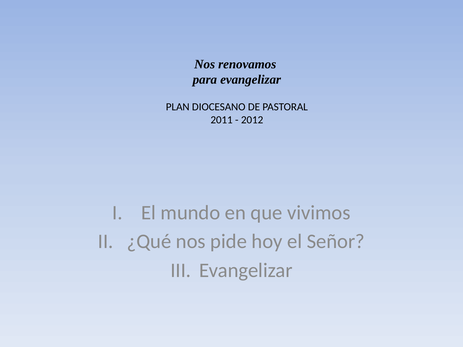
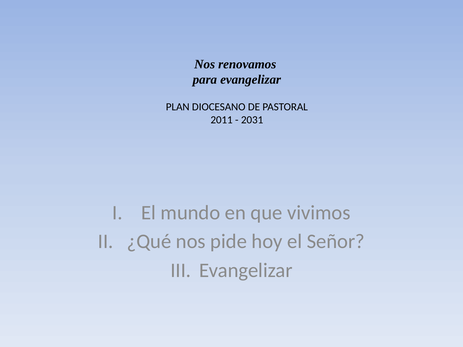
2012: 2012 -> 2031 (252, 120)
